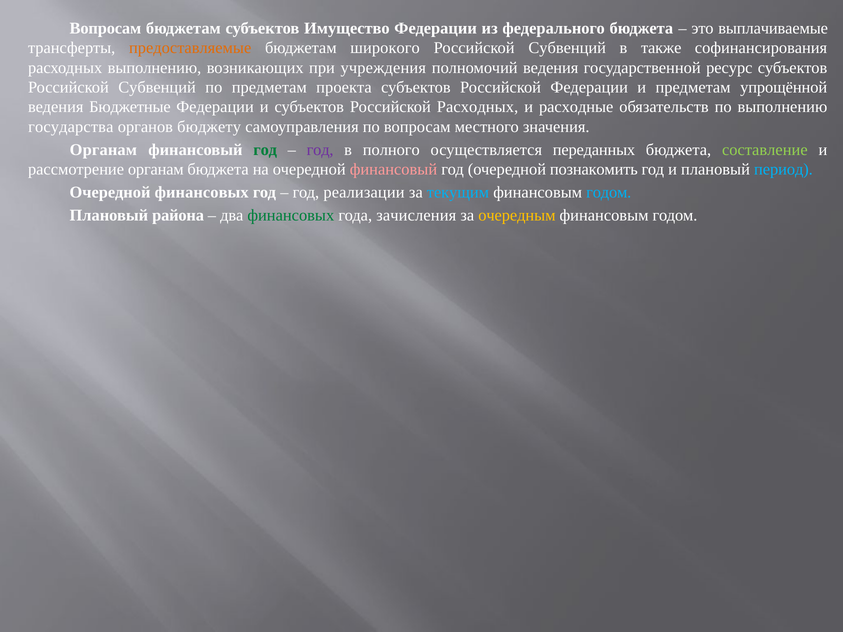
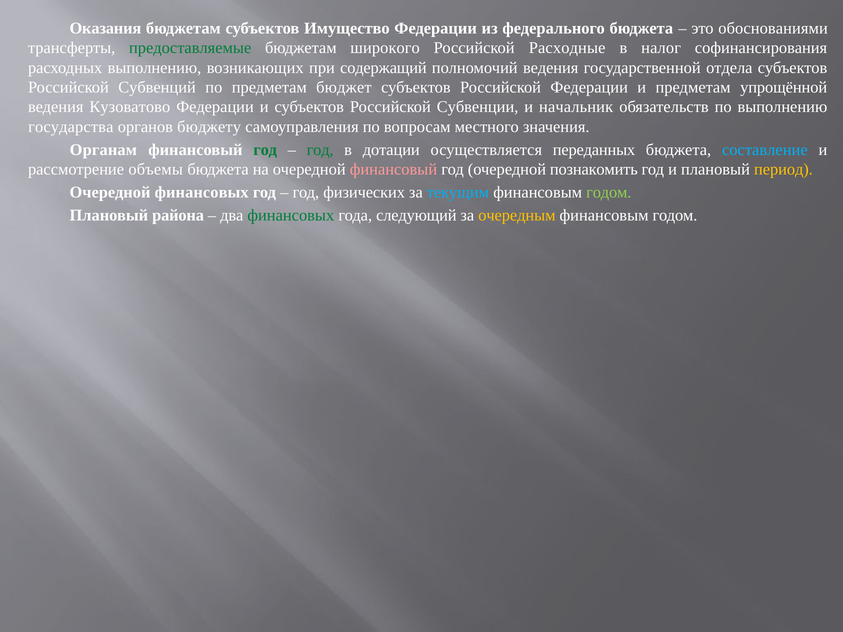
Вопросам: Вопросам -> Оказания (105, 28)
выплачиваемые: выплачиваемые -> обоснованиями (773, 28)
предоставляемые colour: orange -> green (190, 48)
Субвенций: Субвенций -> Расходные (567, 48)
также: также -> налог (661, 48)
учреждения: учреждения -> содержащий (383, 68)
ресурс: ресурс -> отдела (729, 68)
проекта: проекта -> бюджет (344, 87)
Бюджетные: Бюджетные -> Кузоватово (130, 107)
Российской Расходных: Расходных -> Субвенции (478, 107)
расходные: расходные -> начальник (576, 107)
год colour: purple -> green (320, 150)
полного: полного -> дотации (391, 150)
составление colour: light green -> light blue (765, 150)
рассмотрение органам: органам -> объемы (156, 169)
период colour: light blue -> yellow (783, 169)
реализации: реализации -> физических (364, 192)
годом colour: light blue -> light green (609, 192)
зачисления: зачисления -> следующий (416, 215)
